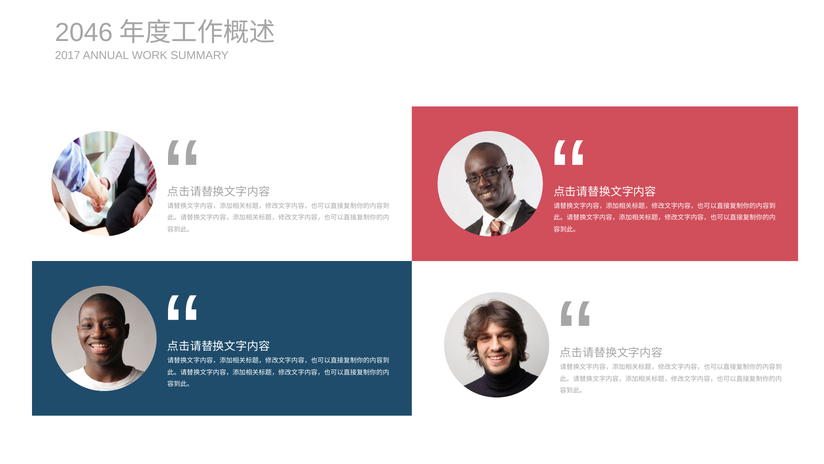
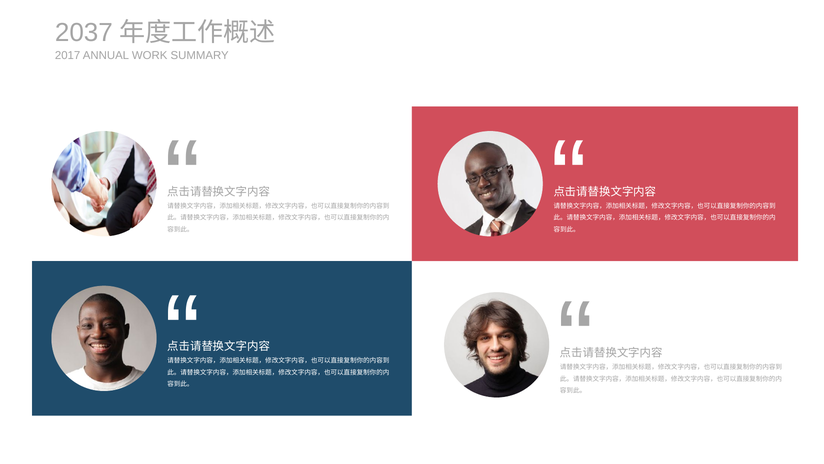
2046: 2046 -> 2037 (84, 33)
